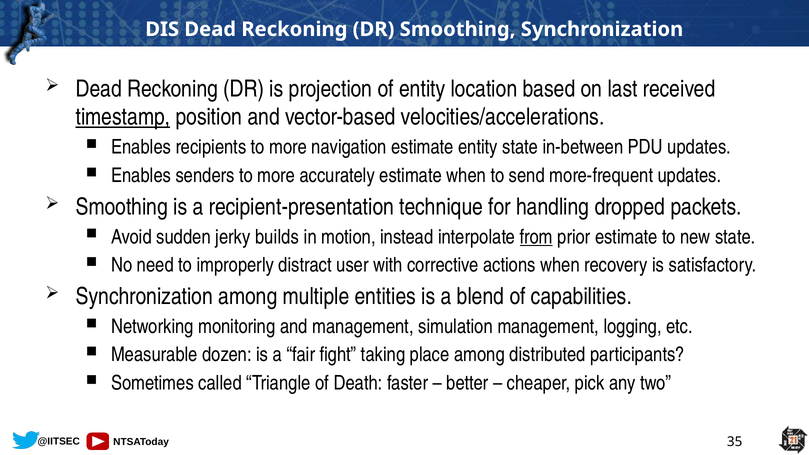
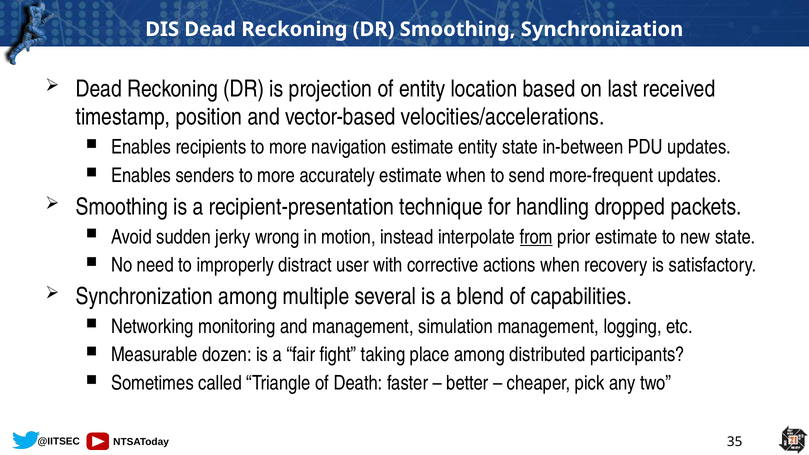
timestamp underline: present -> none (123, 117)
builds: builds -> wrong (277, 237)
entities: entities -> several (385, 296)
